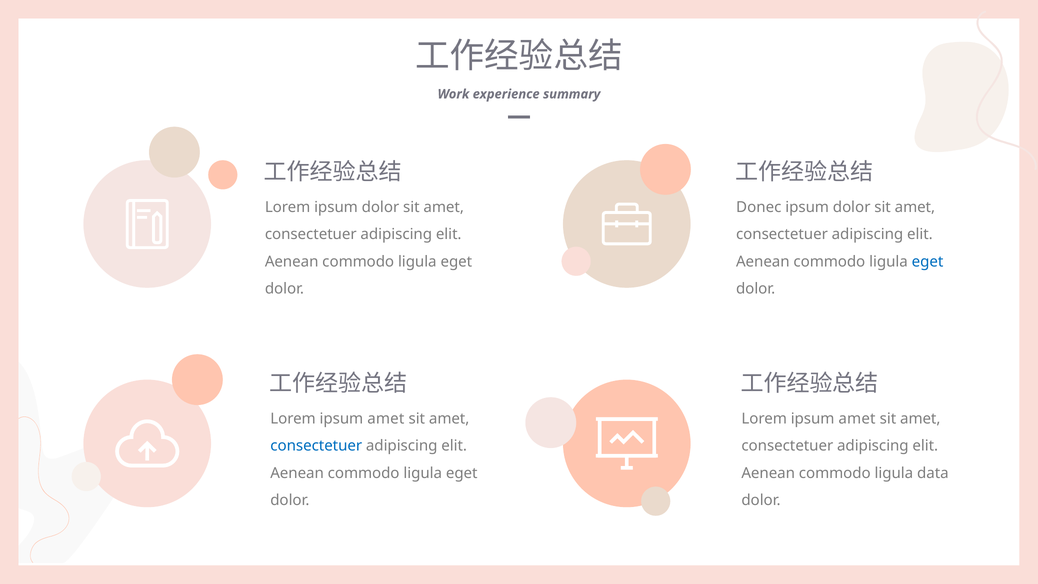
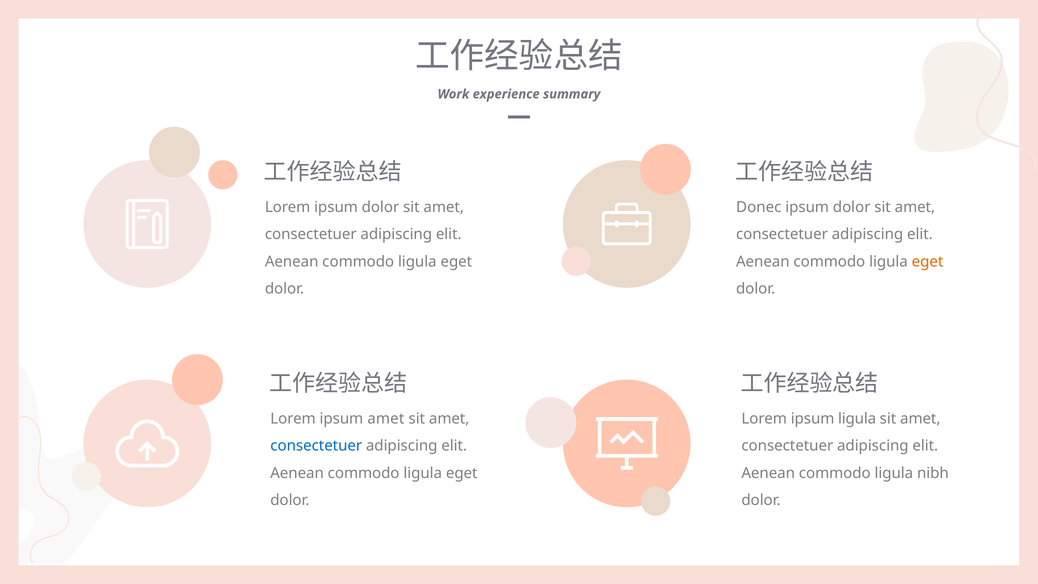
eget colour: blue -> orange (928, 262)
amet: amet -> ligula (857, 419)
data: data -> nibh (933, 473)
